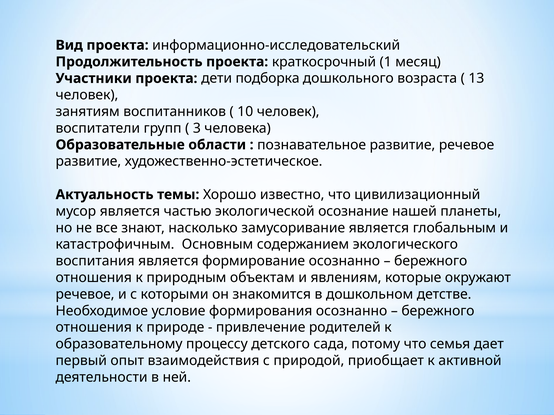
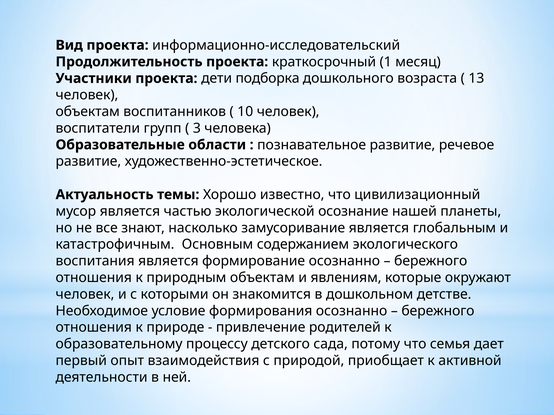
занятиям: занятиям -> объектам (88, 112)
речевое: речевое -> человек (85, 295)
